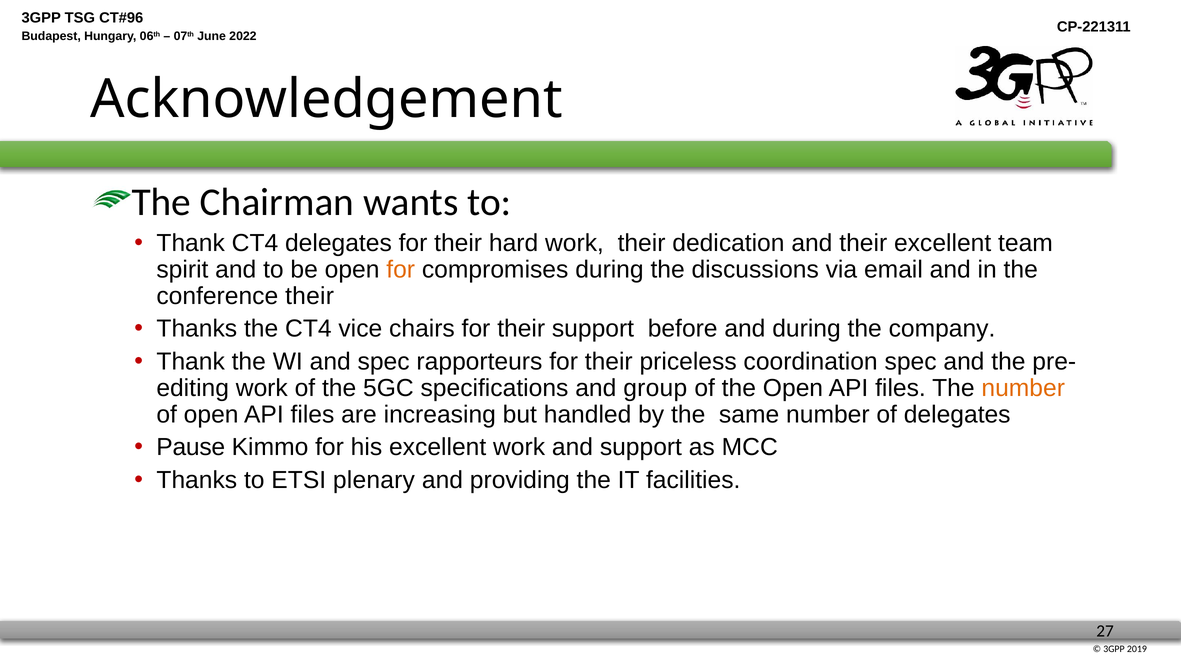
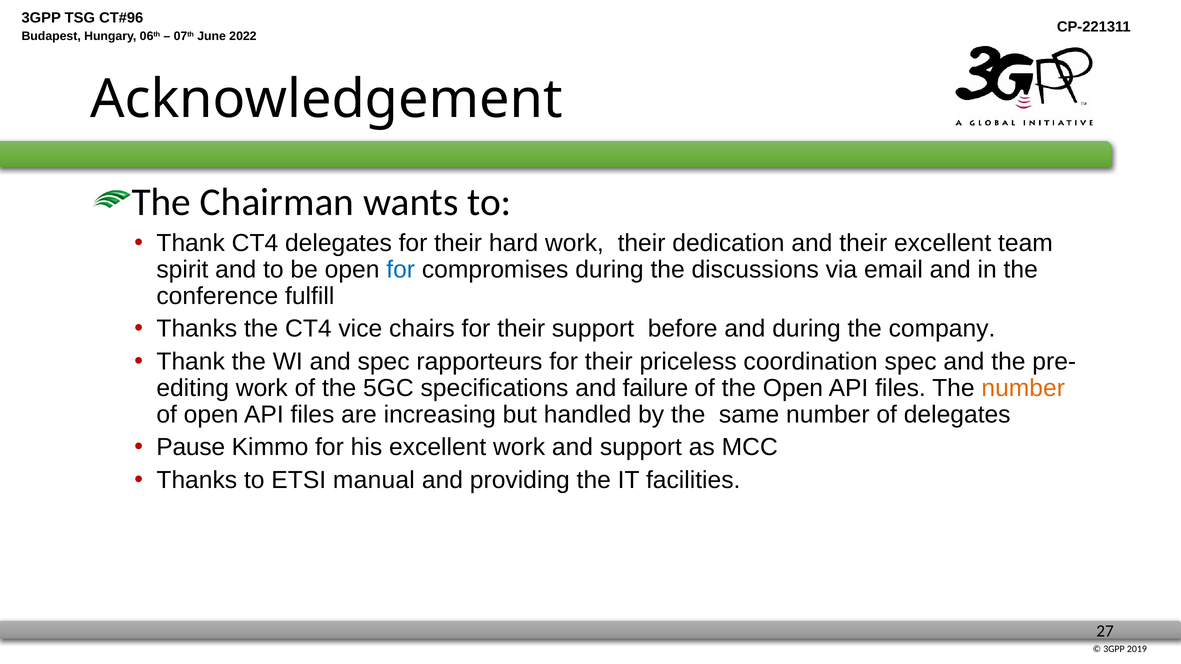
for colour: orange -> blue (401, 270)
conference their: their -> fulfill (310, 296)
group: group -> failure (655, 388)
plenary: plenary -> manual (374, 480)
